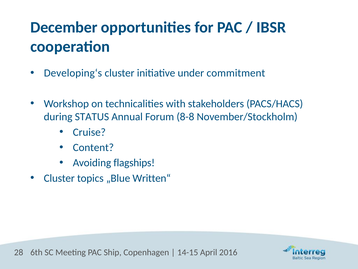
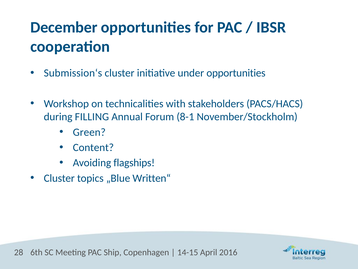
Developing‘s: Developing‘s -> Submission‘s (73, 73)
under commitment: commitment -> opportunities (236, 73)
STATUS: STATUS -> FILLING (92, 117)
8-8: 8-8 -> 8-1 (185, 117)
Cruise: Cruise -> Green (89, 132)
